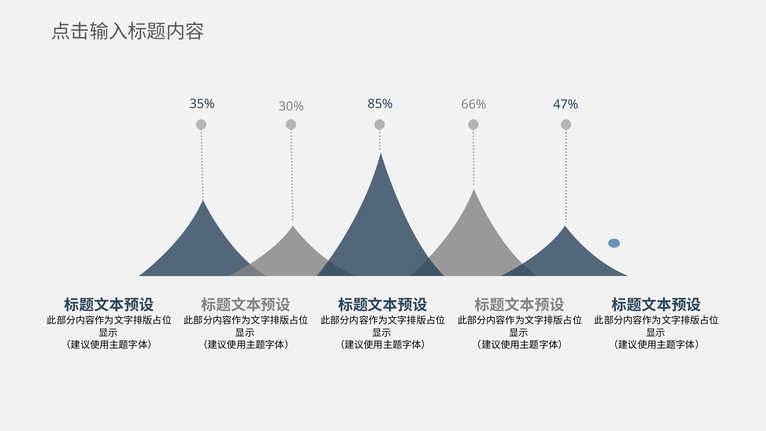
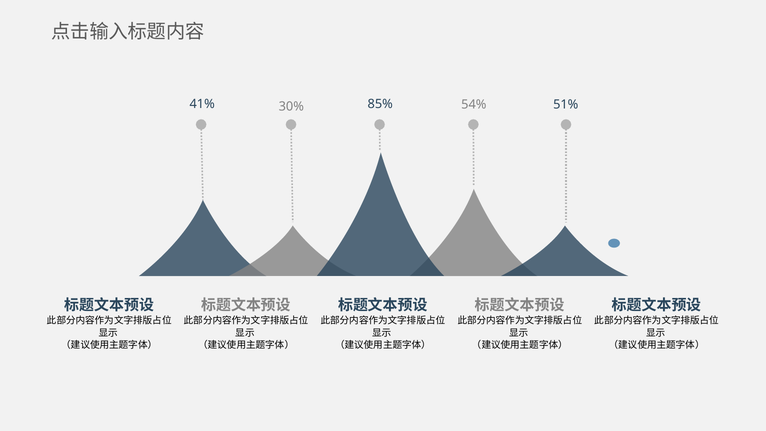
47%: 47% -> 51% (566, 105)
35%: 35% -> 41% (202, 104)
66%: 66% -> 54% (474, 104)
